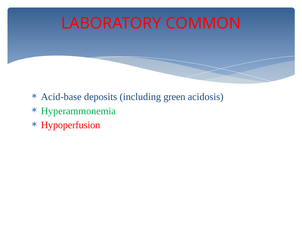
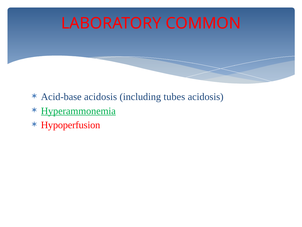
Acid-base deposits: deposits -> acidosis (101, 97)
green: green -> tubes (174, 97)
Hyperammonemia underline: none -> present (78, 111)
